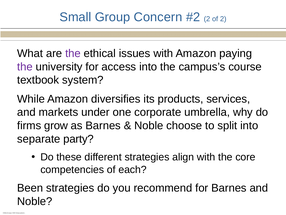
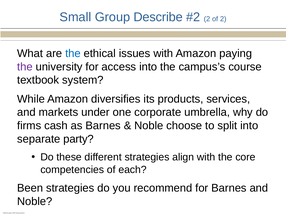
Concern: Concern -> Describe (158, 17)
the colour: purple -> blue (73, 53)
grow: grow -> cash (56, 125)
